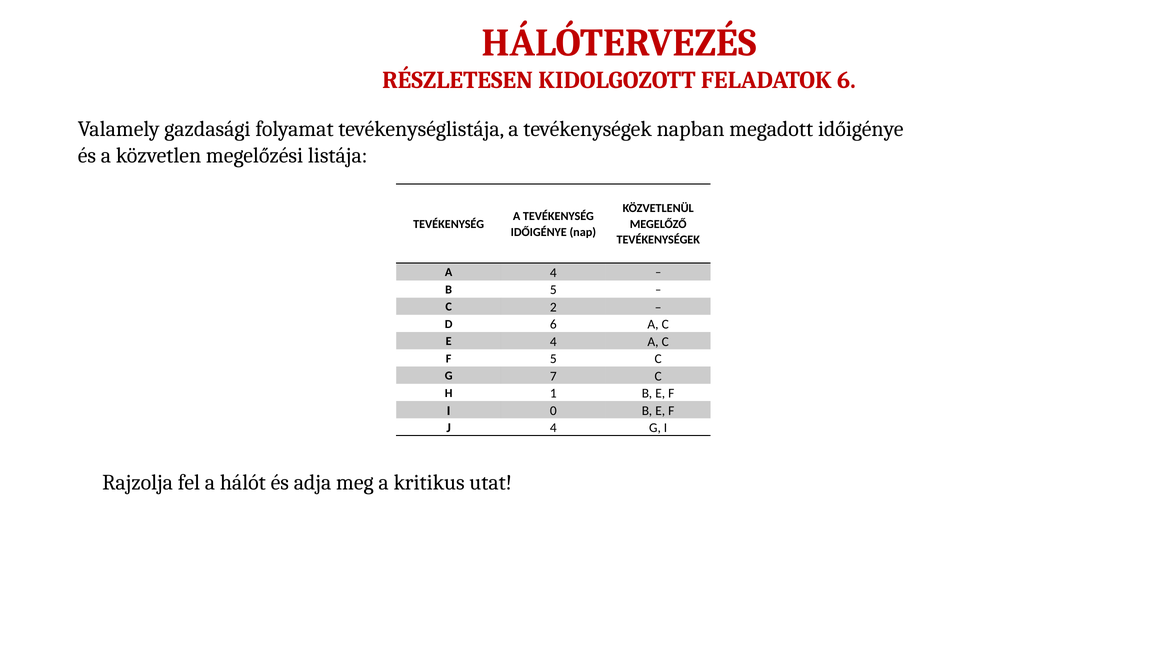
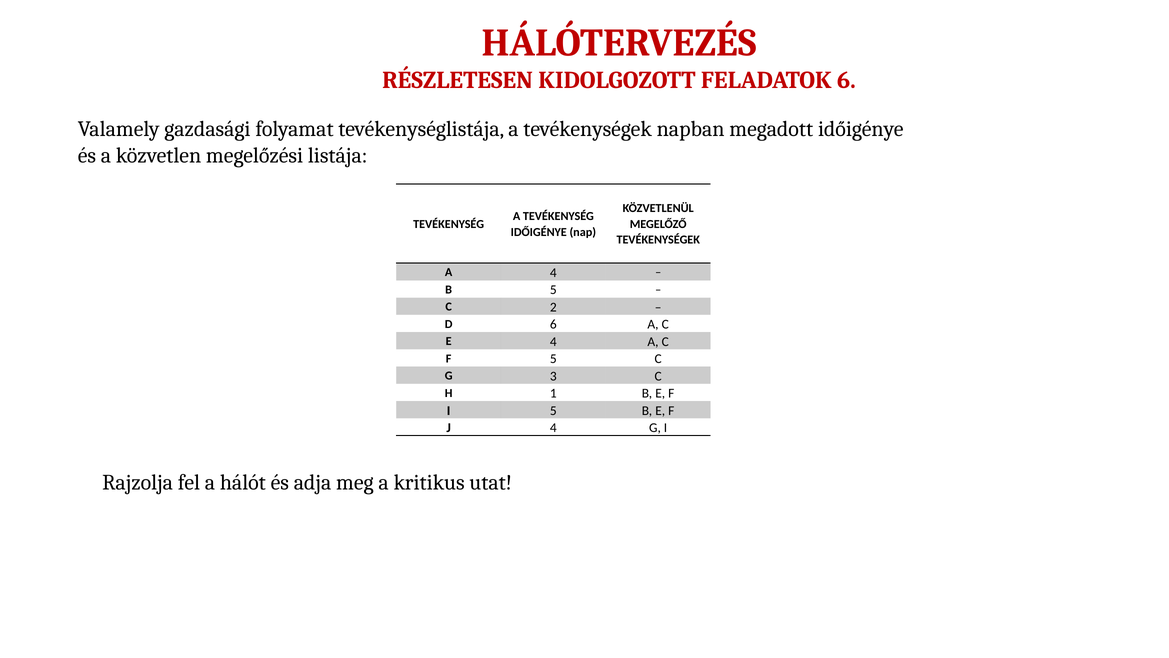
7: 7 -> 3 (553, 376)
I 0: 0 -> 5 (553, 410)
